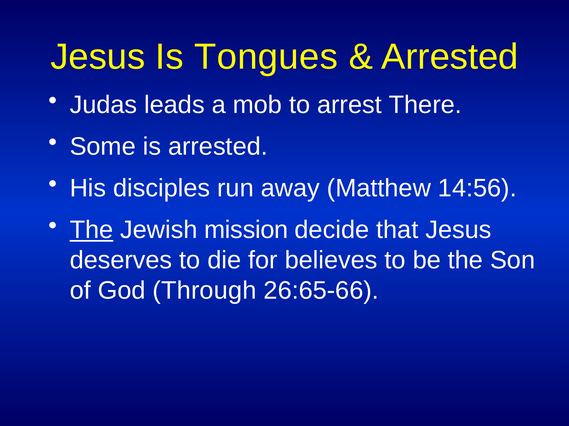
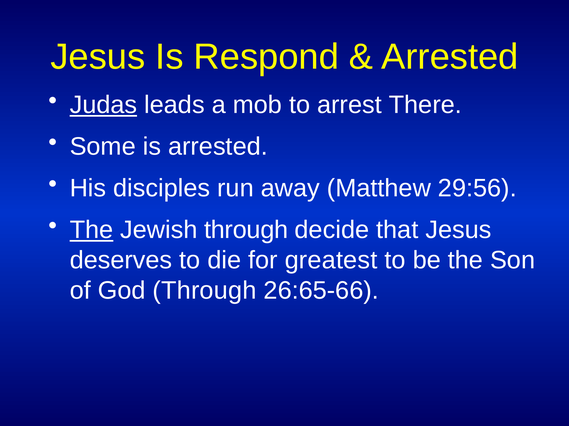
Tongues: Tongues -> Respond (266, 57)
Judas underline: none -> present (103, 105)
14:56: 14:56 -> 29:56 (477, 189)
Jewish mission: mission -> through (246, 230)
believes: believes -> greatest (331, 261)
